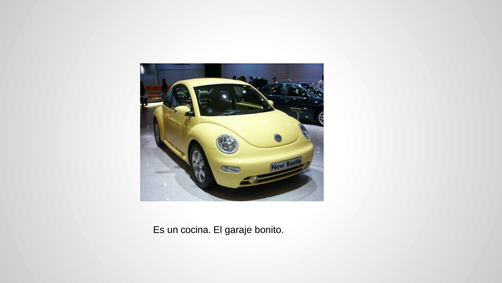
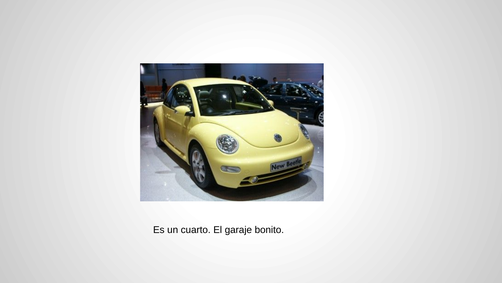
cocina: cocina -> cuarto (196, 230)
